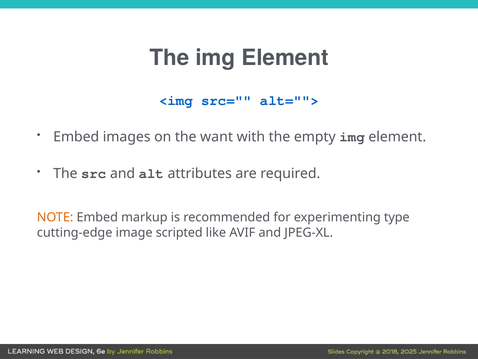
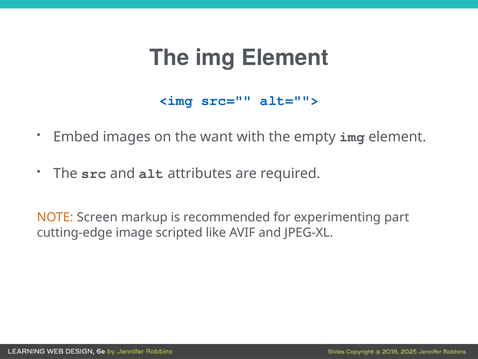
NOTE Embed: Embed -> Screen (97, 217)
type: type -> part (397, 217)
